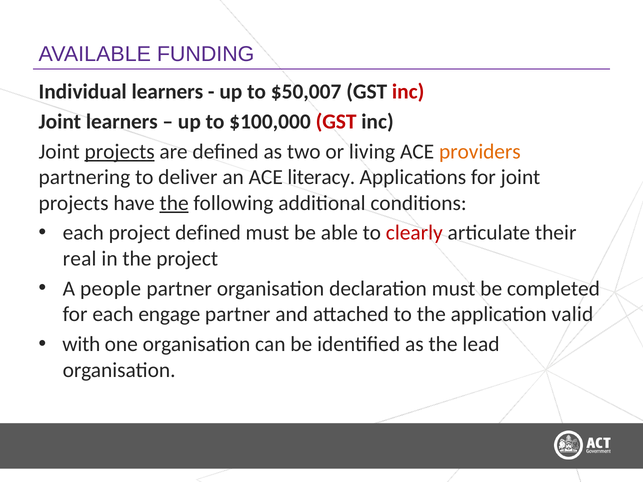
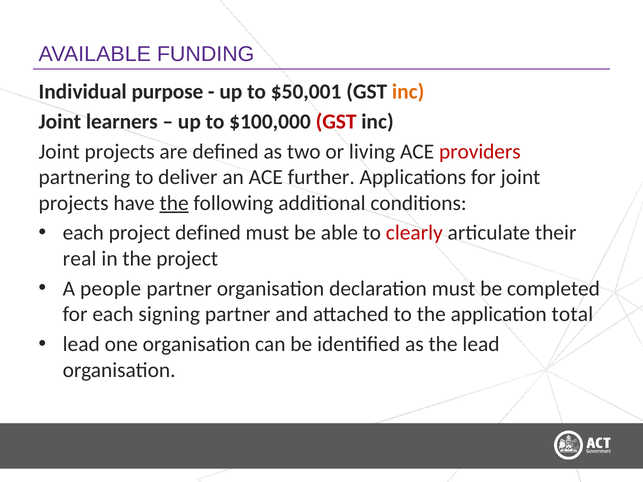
Individual learners: learners -> purpose (167, 92)
$50,007: $50,007 -> $50,001 (306, 92)
inc colour: red -> orange (408, 92)
projects underline: present -> none (120, 152)
providers colour: orange -> red (480, 152)
literacy: literacy -> further (321, 177)
engage: engage -> signing (169, 314)
valid: valid -> total (572, 314)
with: with -> lead (81, 344)
